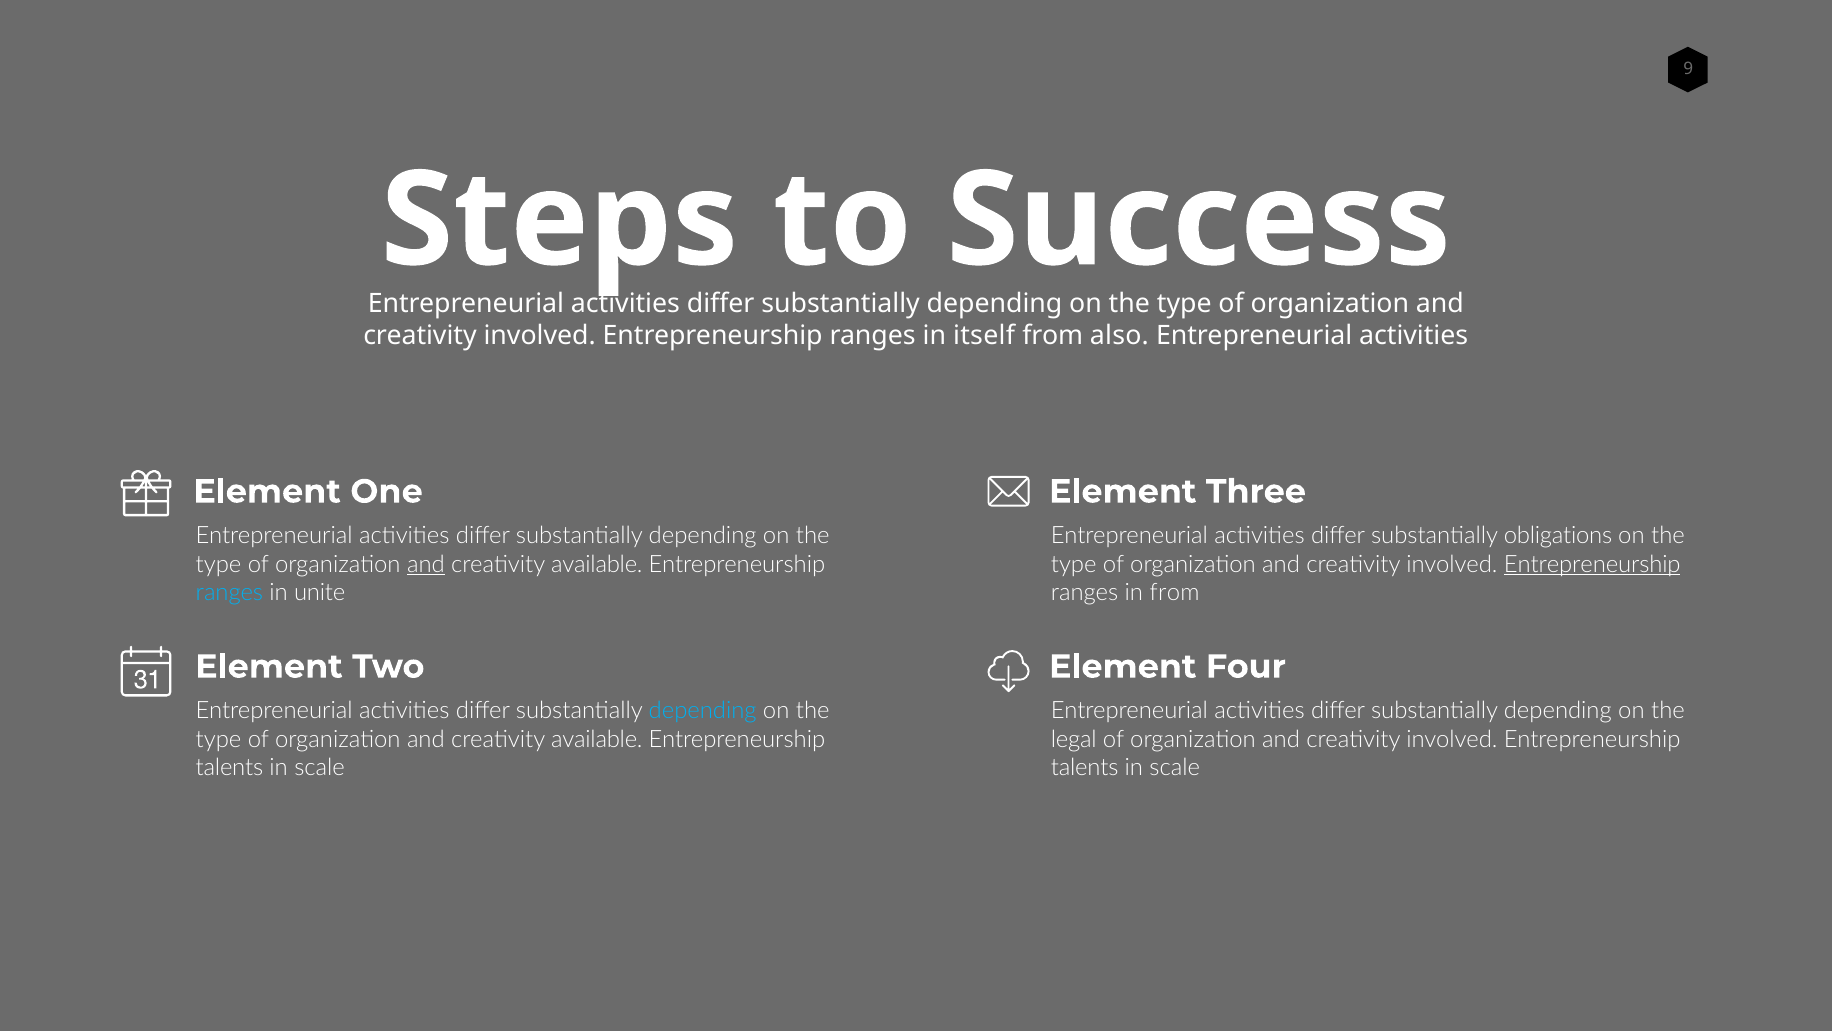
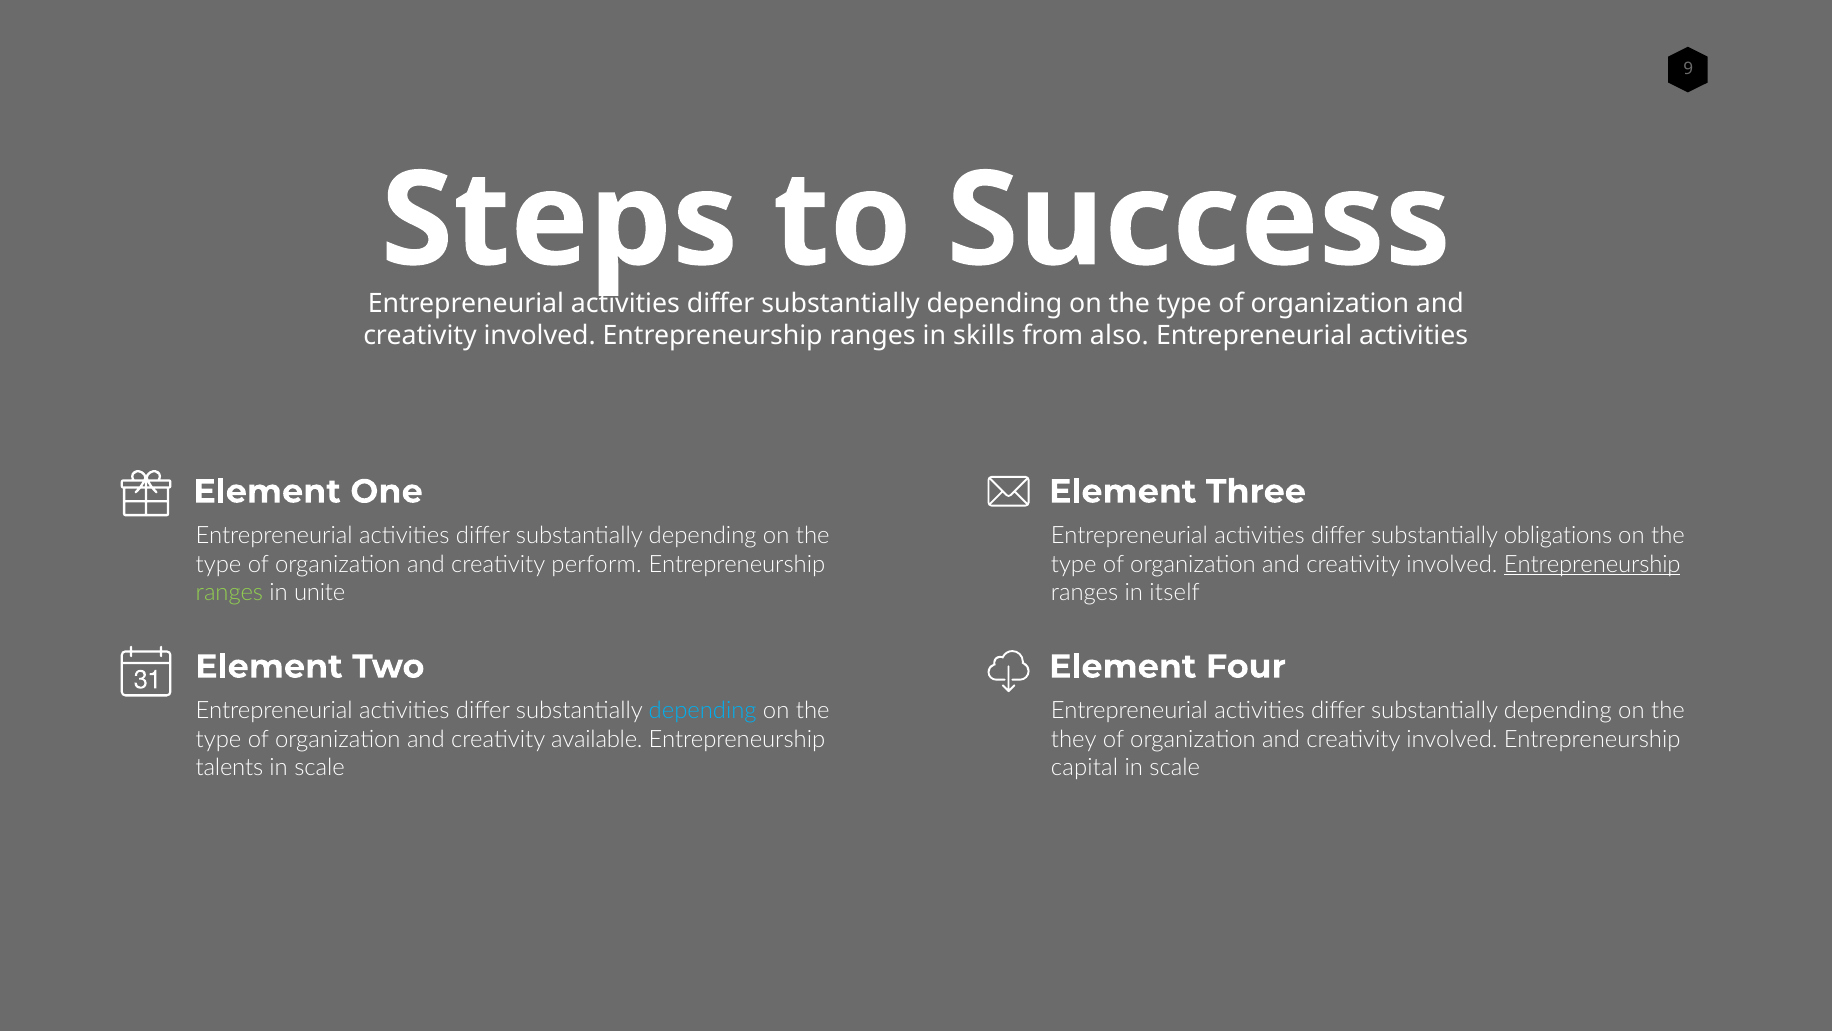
itself: itself -> skills (984, 336)
and underline: present -> none (426, 564)
available: available -> perform (597, 564)
ranges colour: light blue -> light green (229, 593)
in from: from -> itself (1175, 593)
legal: legal -> they (1074, 739)
talents: talents -> capital (1084, 768)
